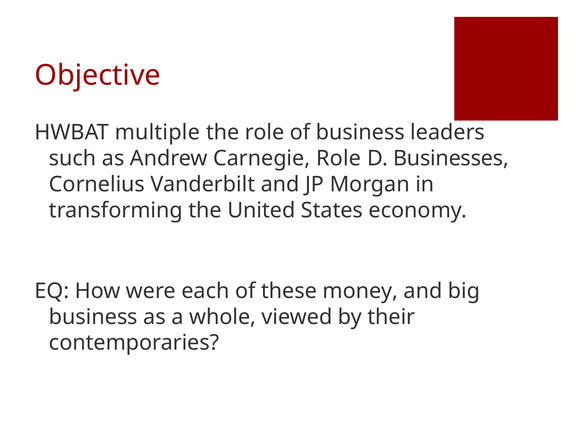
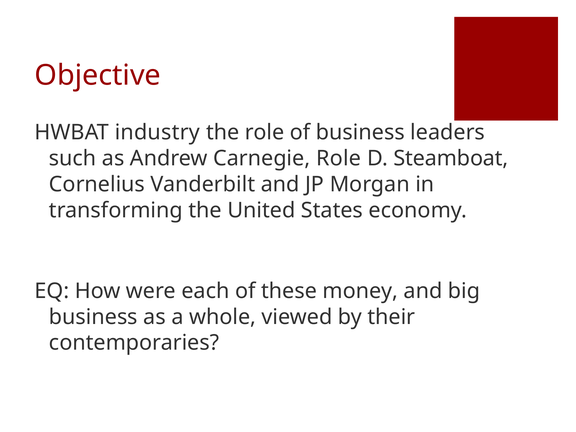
multiple: multiple -> industry (157, 132)
Businesses: Businesses -> Steamboat (451, 158)
